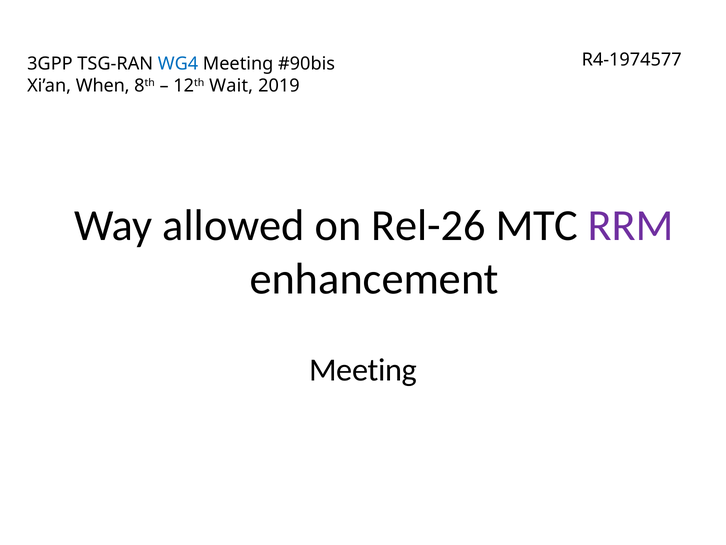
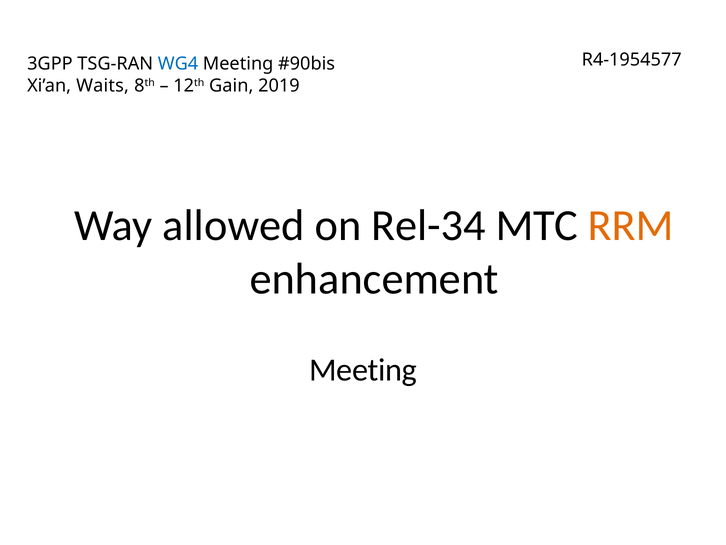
R4-1974577: R4-1974577 -> R4-1954577 (632, 60)
When: When -> Waits (103, 86)
Wait: Wait -> Gain (231, 86)
Rel-26: Rel-26 -> Rel-34 (429, 225)
RRM colour: purple -> orange (631, 225)
